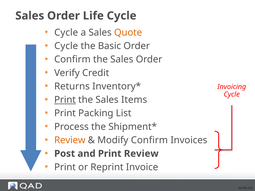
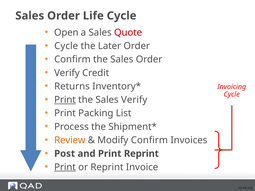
Cycle: Cycle -> Open (66, 33)
Quote colour: orange -> red (128, 33)
Basic: Basic -> Later (109, 46)
Sales Items: Items -> Verify (134, 100)
Print Review: Review -> Reprint (141, 154)
Print underline: none -> present (65, 167)
